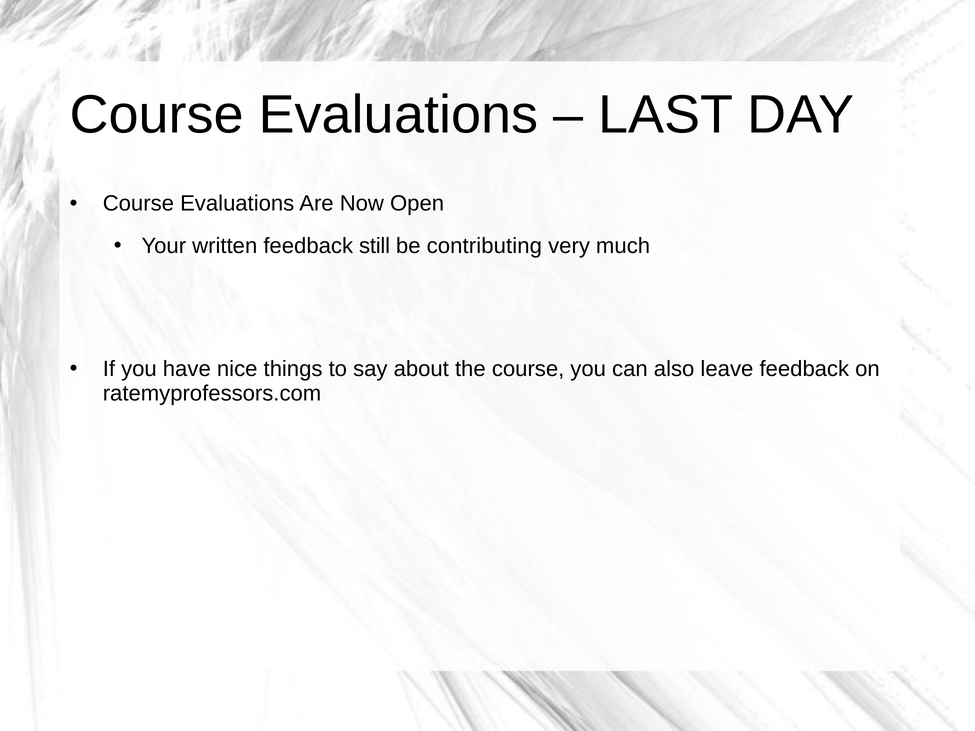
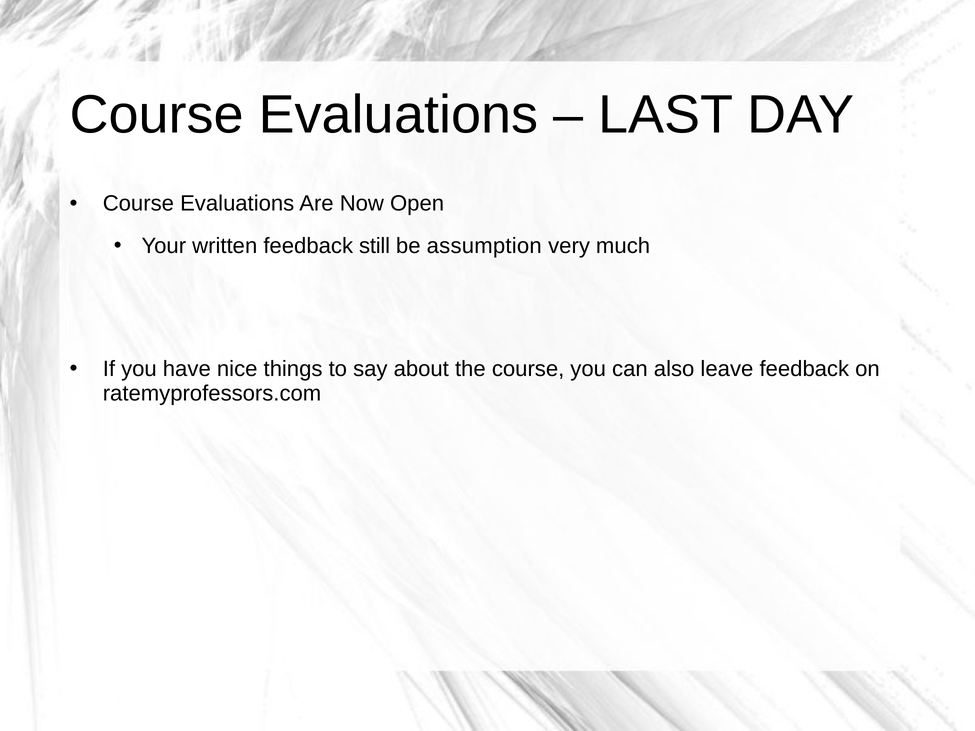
contributing: contributing -> assumption (484, 246)
